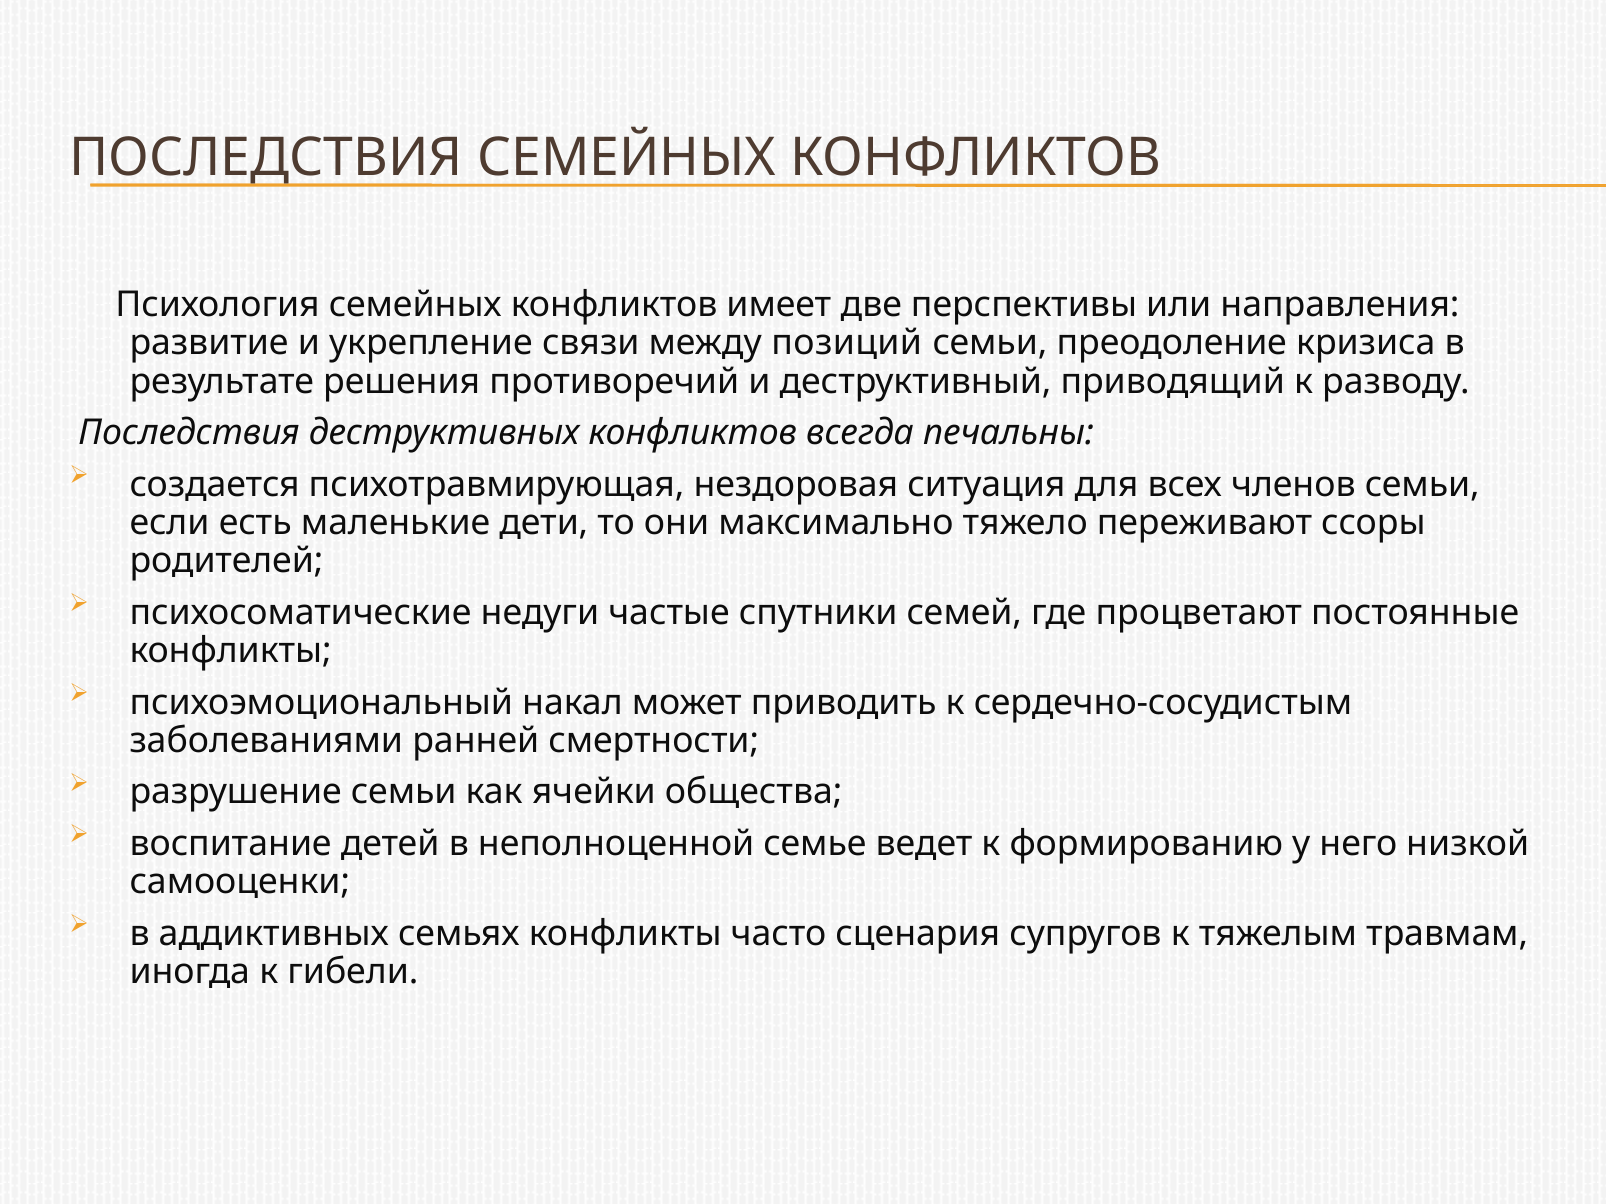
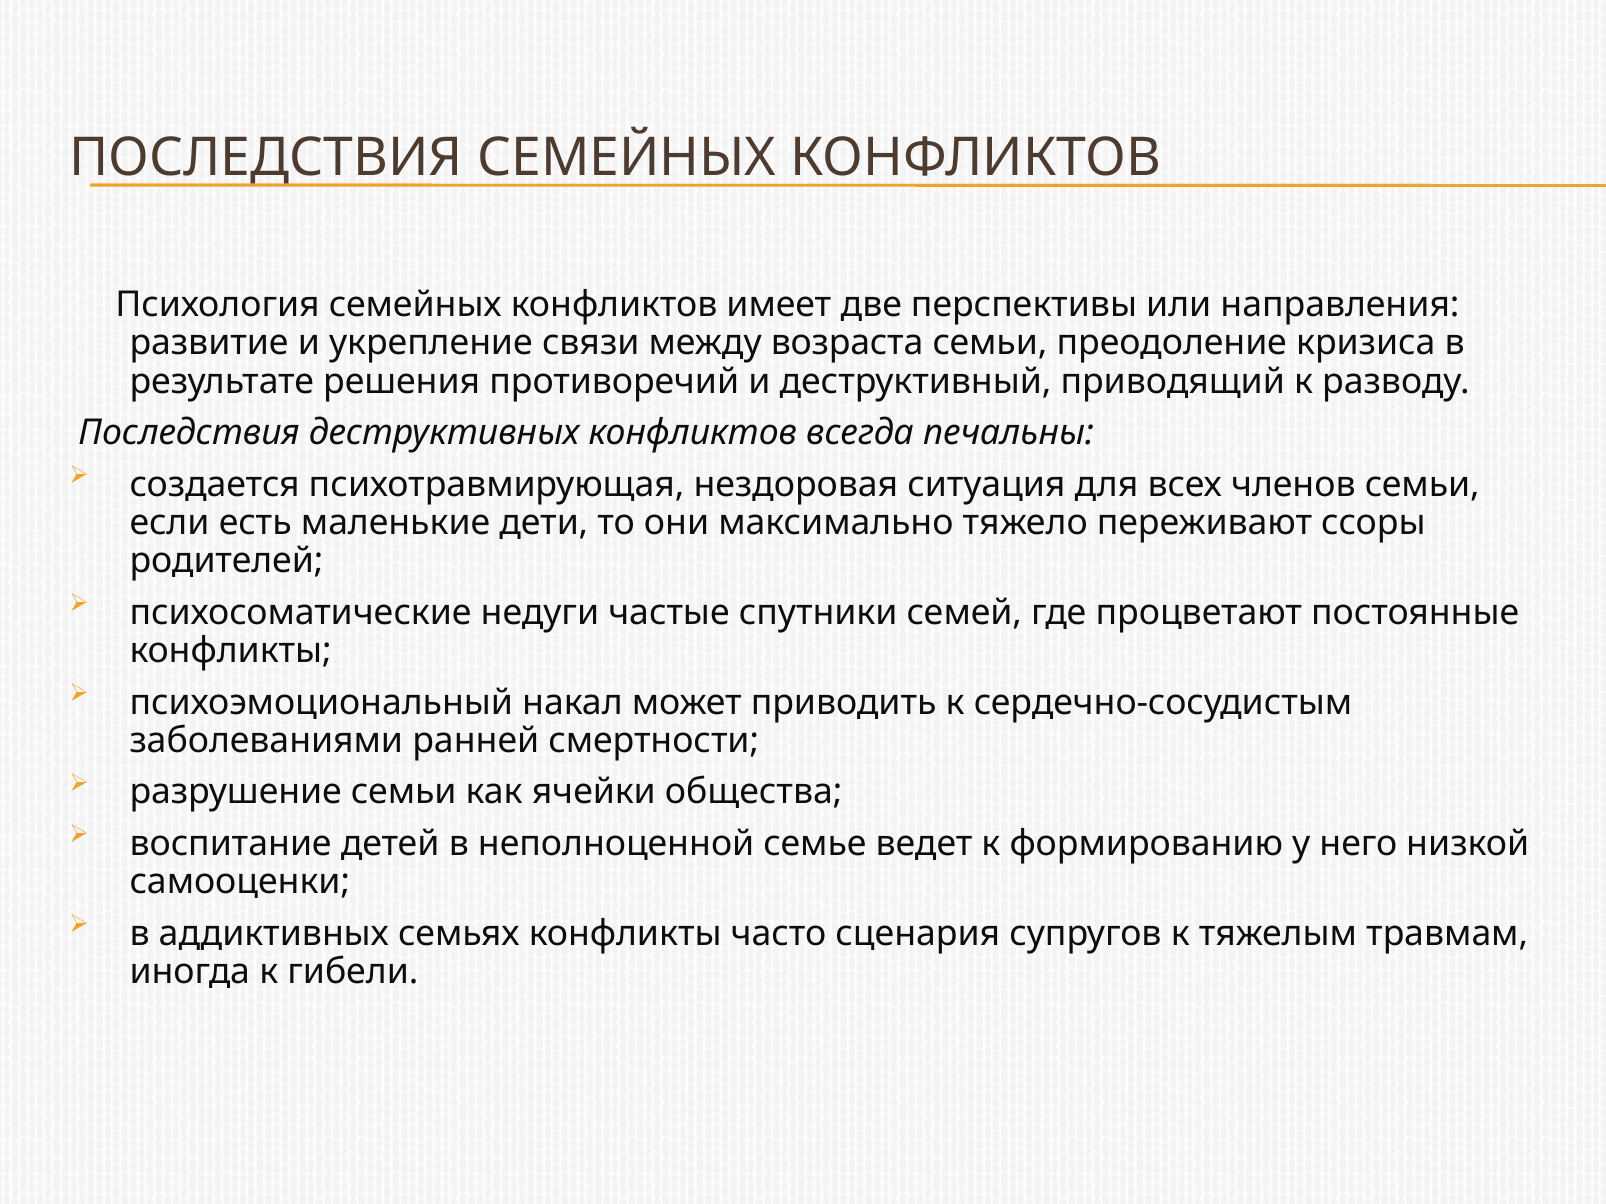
позиций: позиций -> возраста (847, 343)
